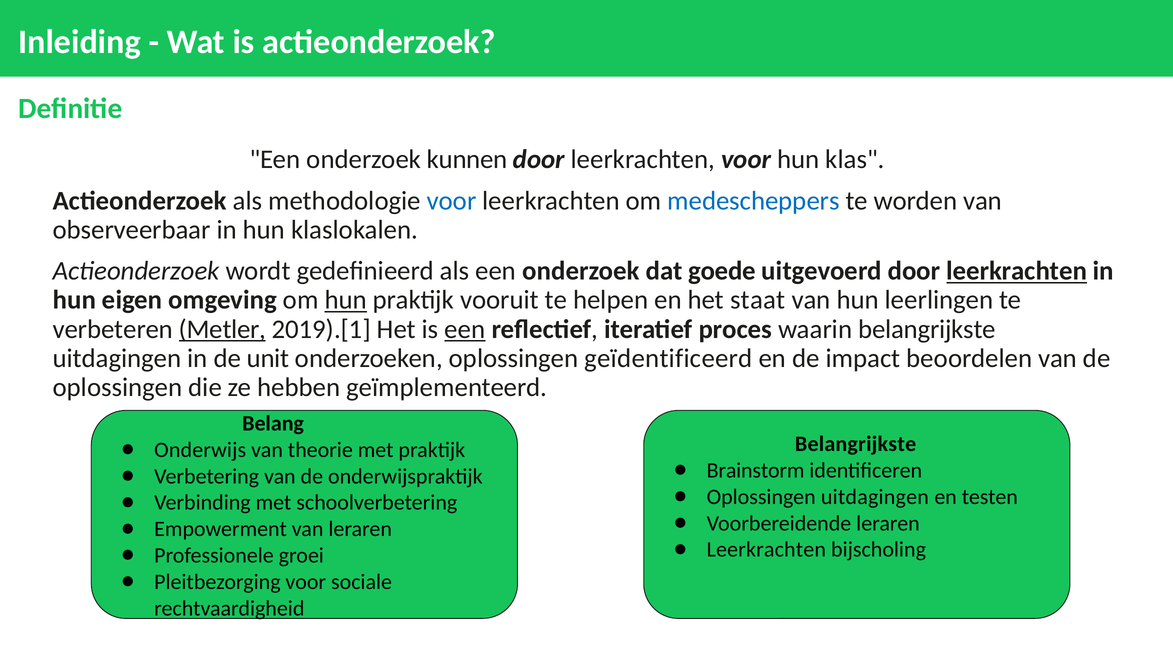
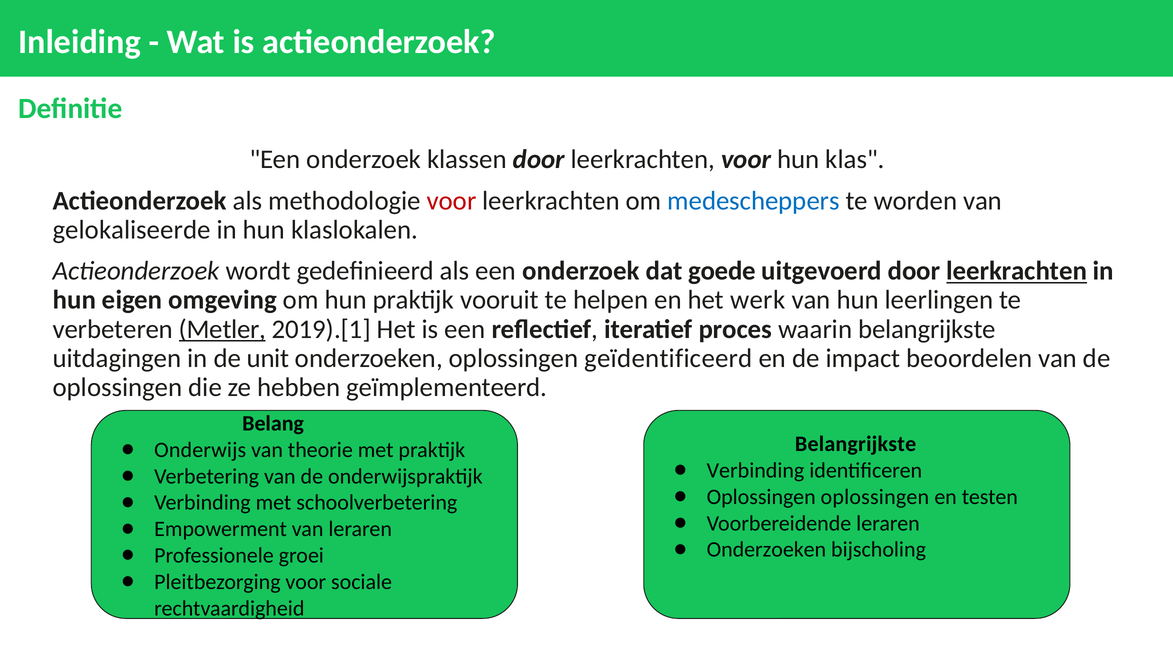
kunnen: kunnen -> klassen (467, 159)
voor colour: blue -> red (452, 201)
observeerbaar: observeerbaar -> gelokaliseerde (132, 230)
hun underline: present -> none (346, 300)
staat: staat -> werk (758, 300)
een underline: present -> none (465, 329)
Brainstorm: Brainstorm -> Verbinding (755, 470)
Oplossingen uitdagingen: uitdagingen -> oplossingen (875, 497)
Leerkrachten: Leerkrachten -> Onderzoeken (766, 550)
